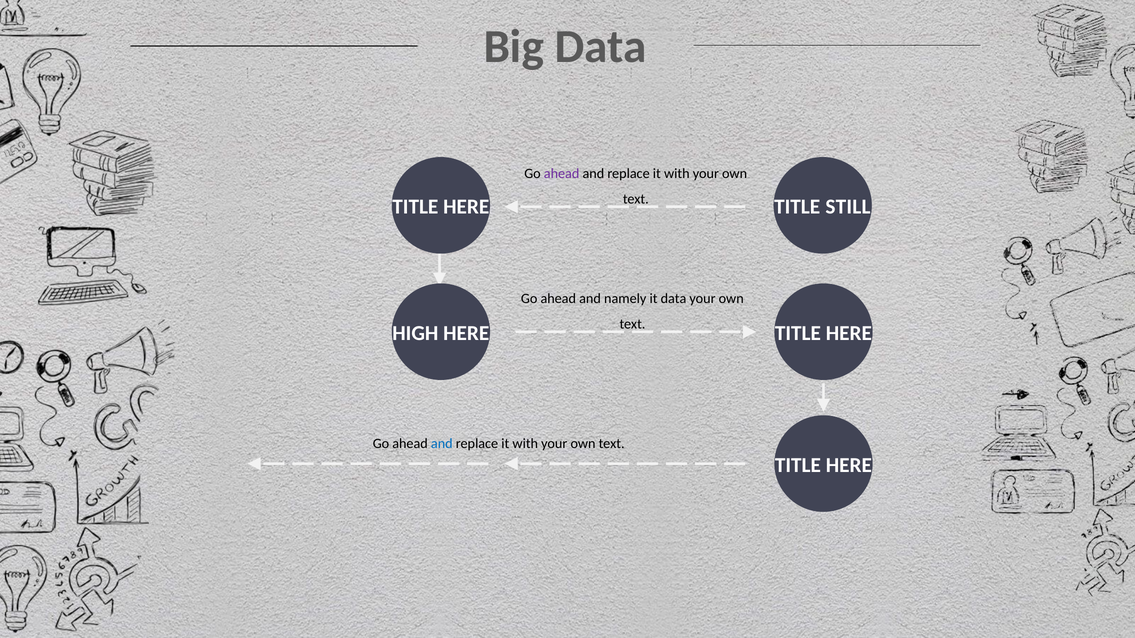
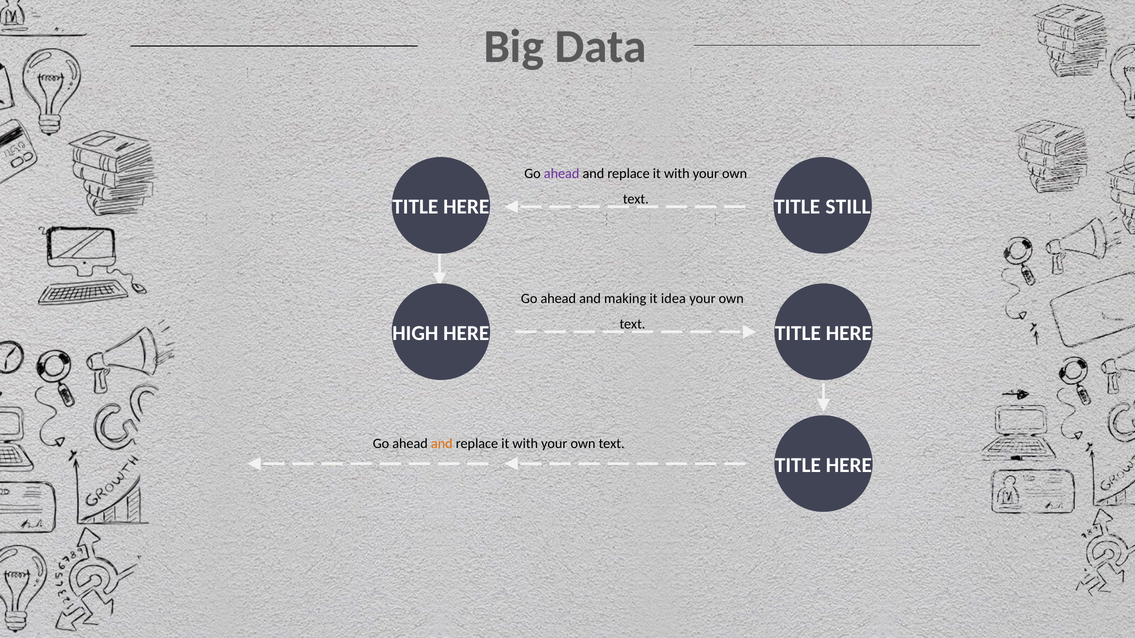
namely: namely -> making (625, 299)
it data: data -> idea (673, 299)
and colour: blue -> orange (442, 444)
